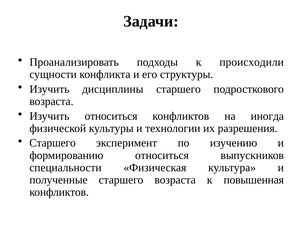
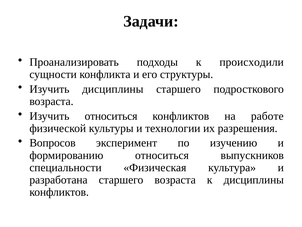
иногда: иногда -> работе (267, 116)
Старшего: Старшего -> Вопросов (53, 143)
полученные: полученные -> разработана (58, 179)
к повышенная: повышенная -> дисциплины (254, 179)
